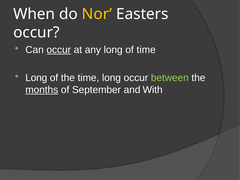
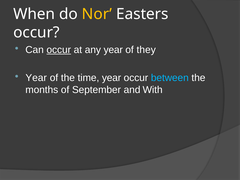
any long: long -> year (113, 50)
of time: time -> they (146, 50)
Long: Long -> Year (36, 78)
time long: long -> year (112, 78)
between colour: light green -> light blue (170, 78)
months underline: present -> none (42, 90)
